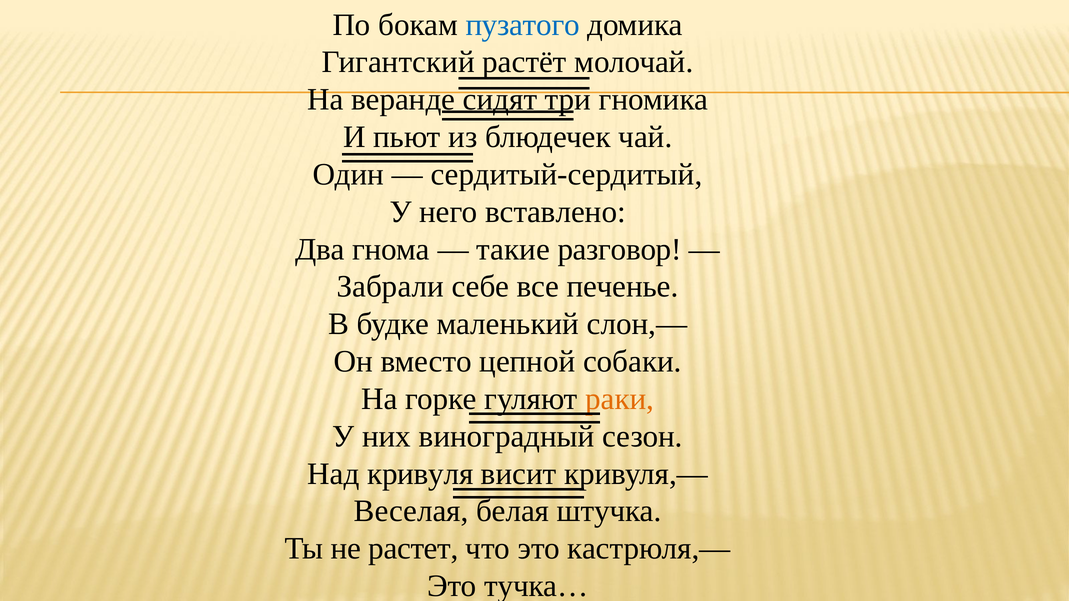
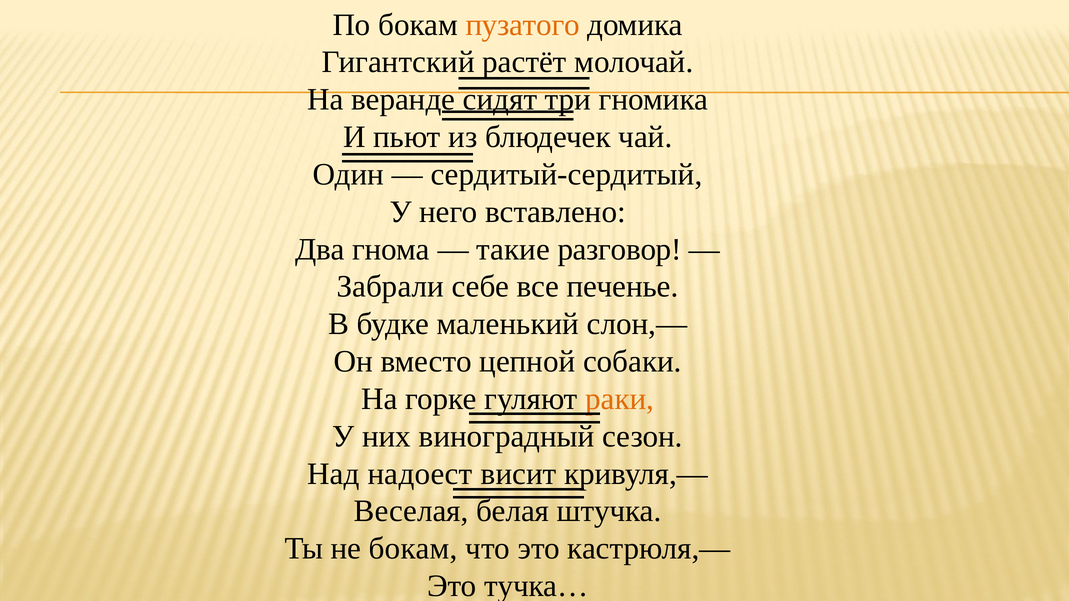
пузатого colour: blue -> orange (523, 25)
кривуля: кривуля -> надоест (420, 474)
не растет: растет -> бокам (413, 549)
